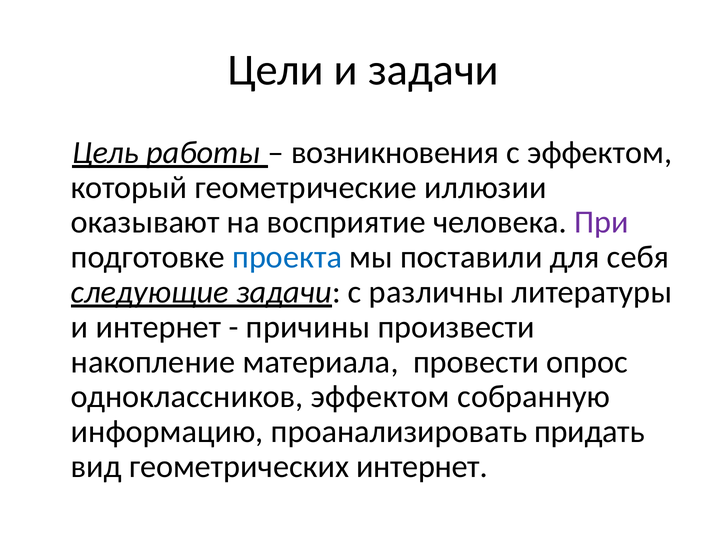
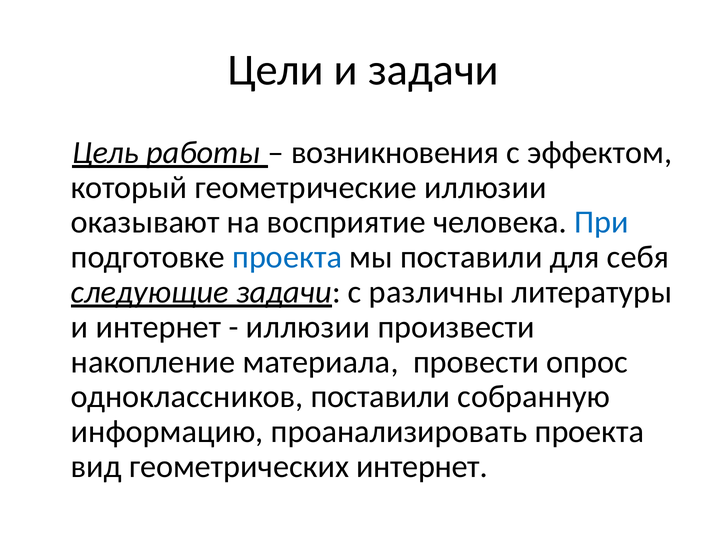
При colour: purple -> blue (601, 222)
причины: причины -> иллюзии (308, 327)
одноклассников эффектом: эффектом -> поставили (381, 397)
проанализировать придать: придать -> проекта (589, 432)
